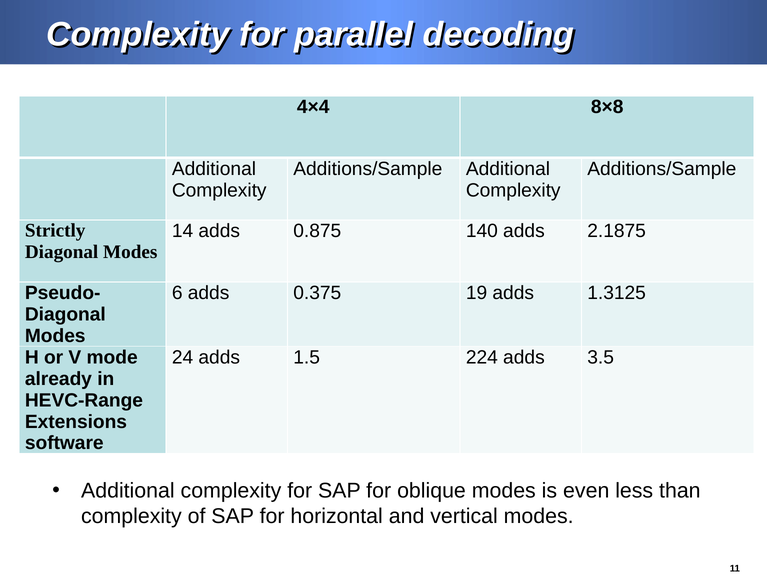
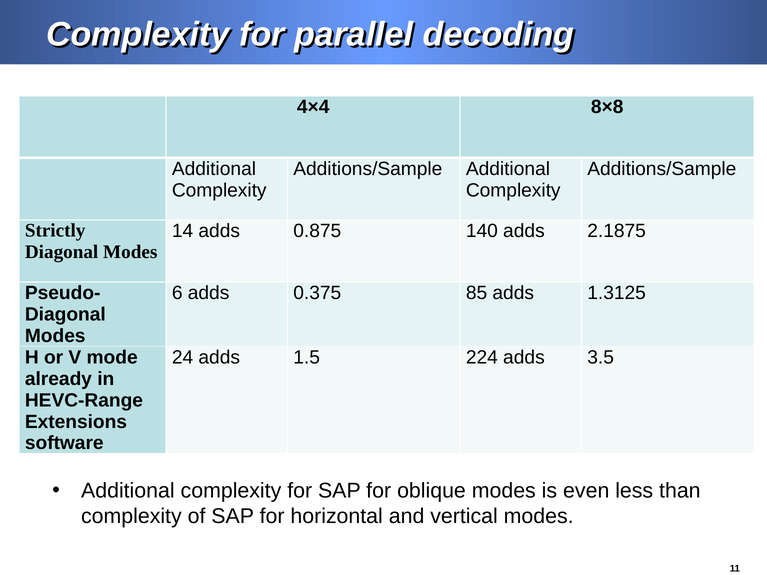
19: 19 -> 85 (477, 293)
